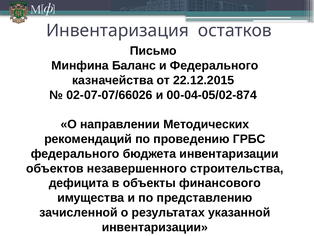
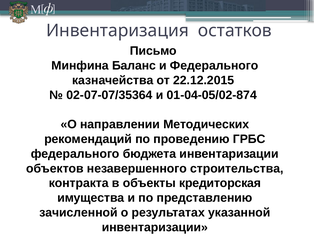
02-07-07/66026: 02-07-07/66026 -> 02-07-07/35364 (109, 95)
00-04-05/02-874: 00-04-05/02-874 -> 01-04-05/02-874 (212, 95)
дефицита: дефицита -> контракта (79, 183)
финансового: финансового -> кредиторская (220, 183)
